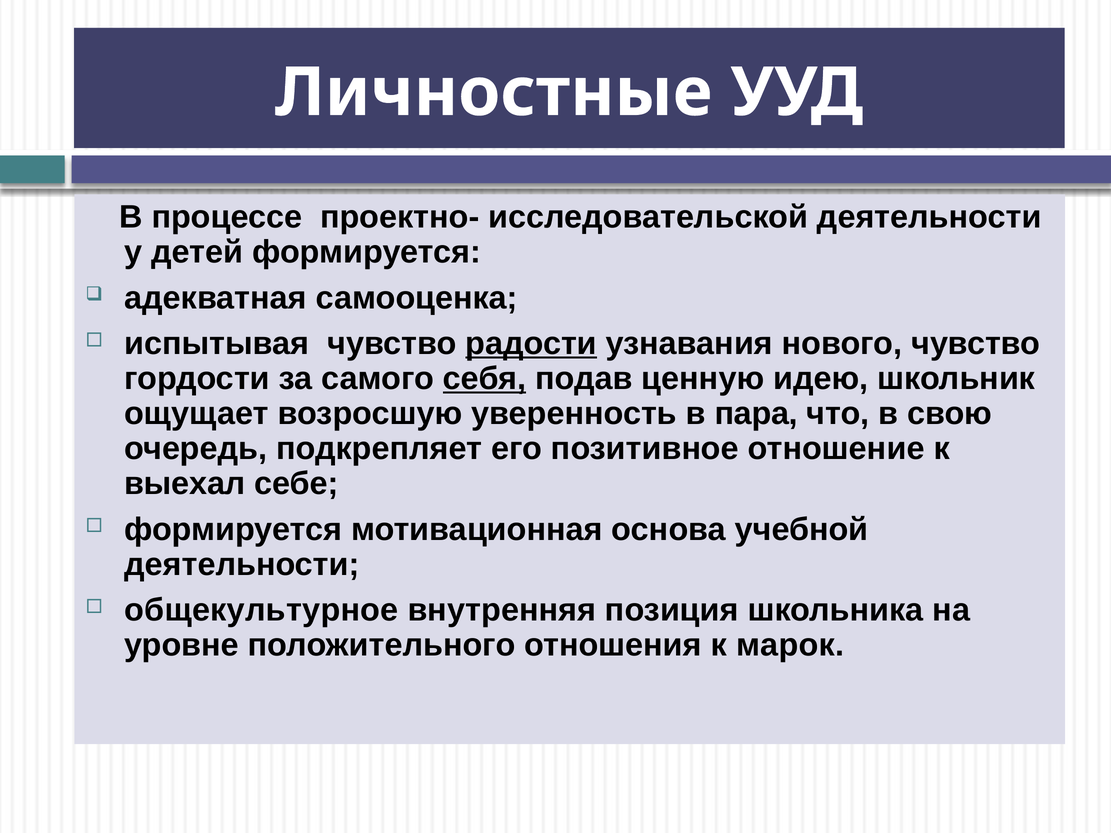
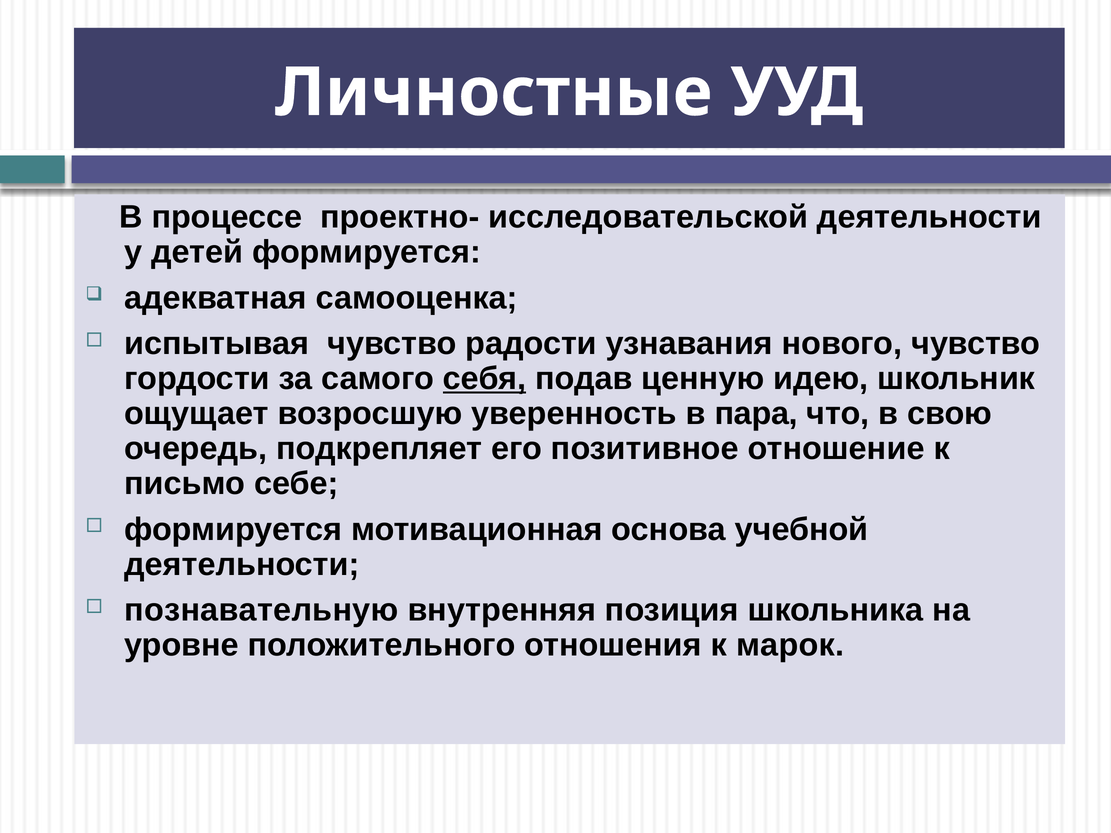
радости underline: present -> none (531, 344)
выехал: выехал -> письмо (185, 484)
общекультурное: общекультурное -> познавательную (261, 610)
